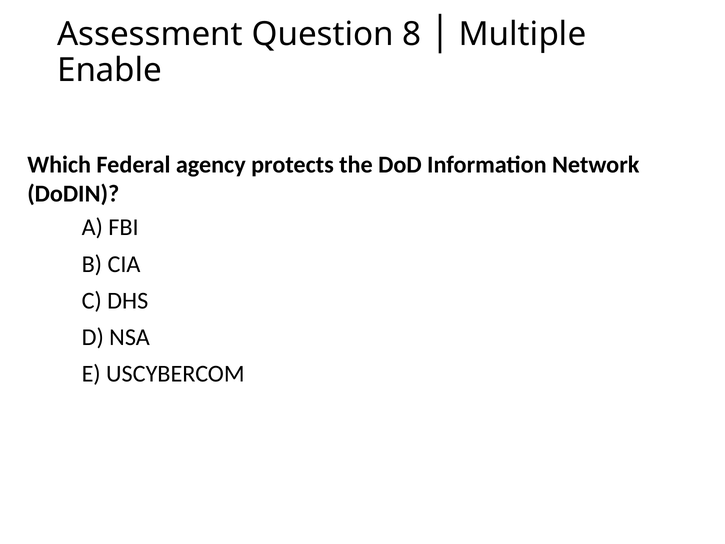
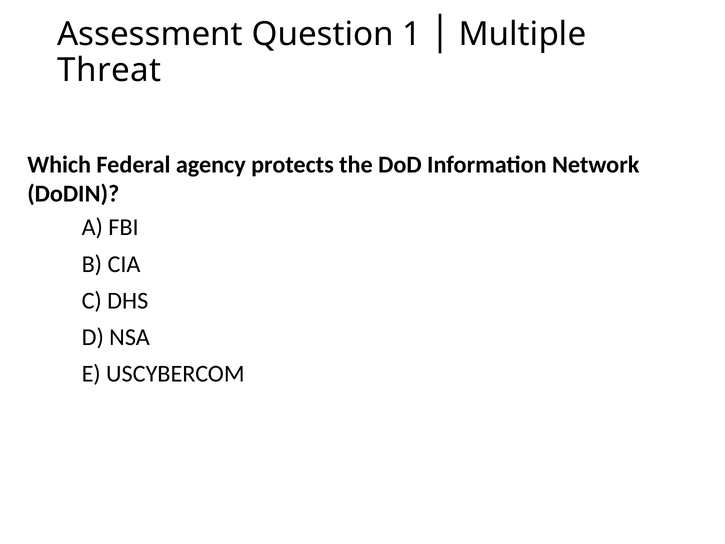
8: 8 -> 1 (412, 34)
Enable: Enable -> Threat (109, 70)
